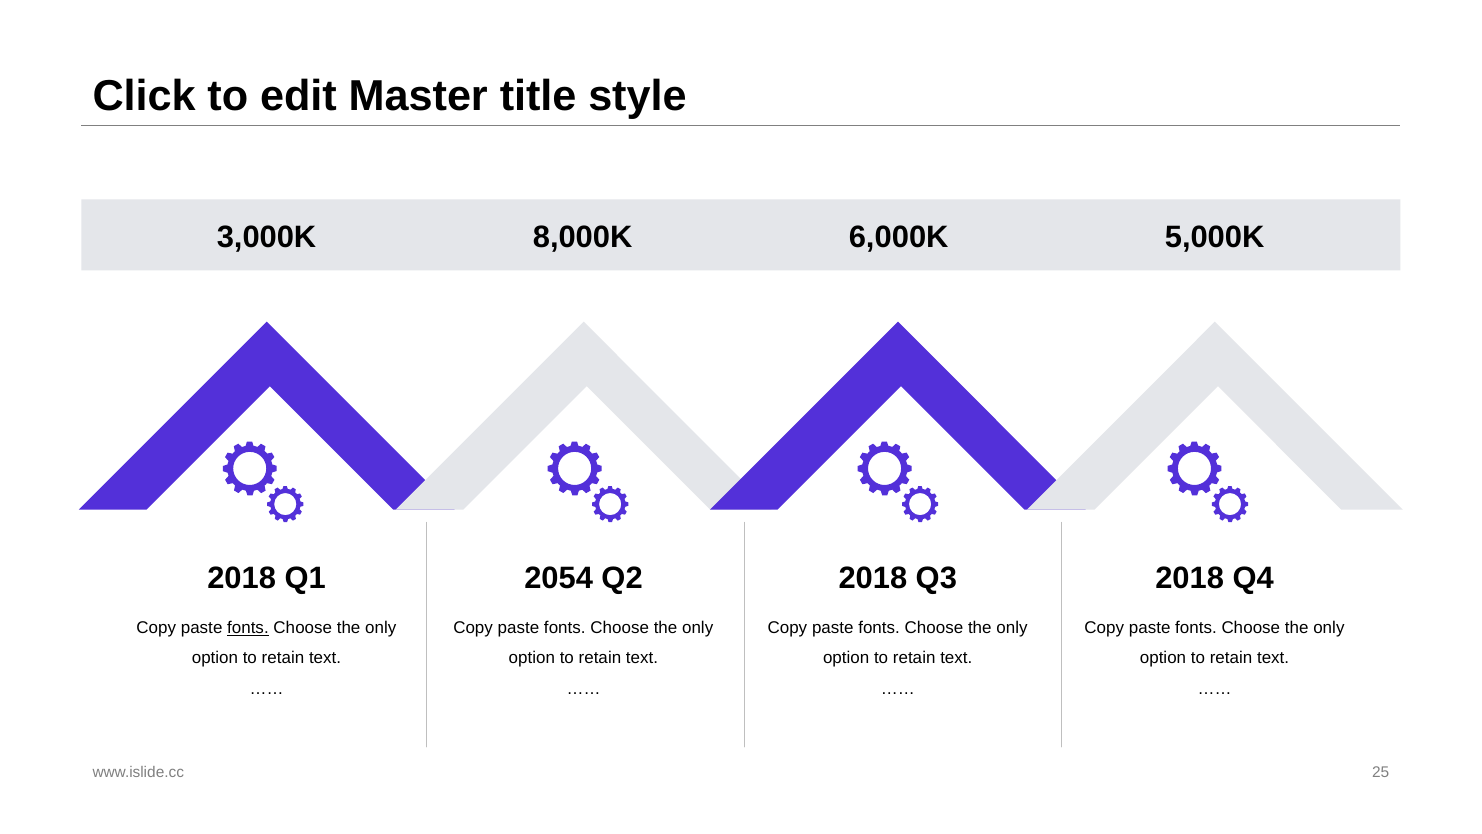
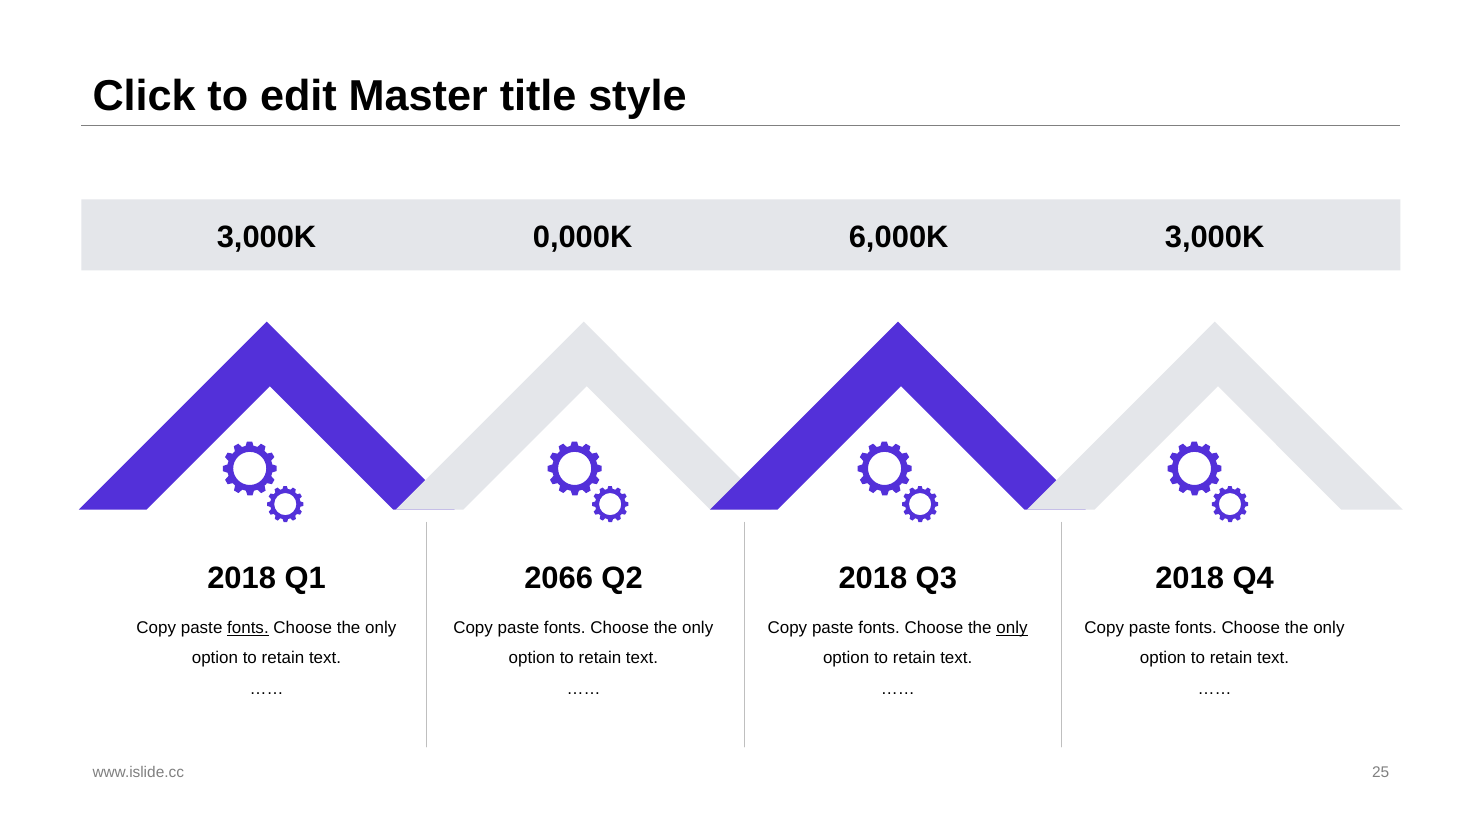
8,000K: 8,000K -> 0,000K (583, 237)
6,000K 5,000K: 5,000K -> 3,000K (1215, 237)
2054: 2054 -> 2066 (559, 578)
only underline: none -> present (1012, 627)
